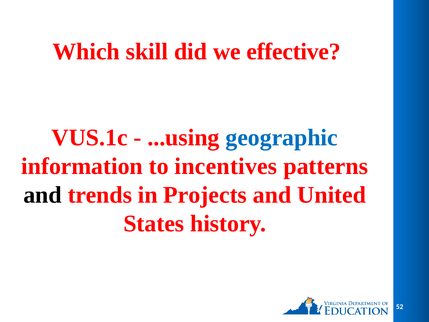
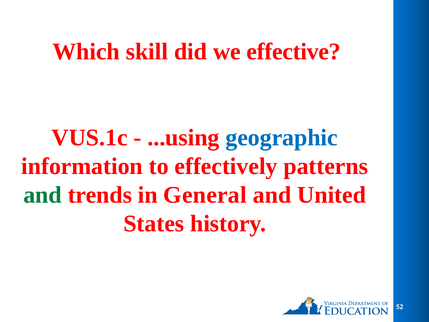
incentives: incentives -> effectively (226, 166)
and colour: black -> green (43, 195)
Projects: Projects -> General (205, 195)
